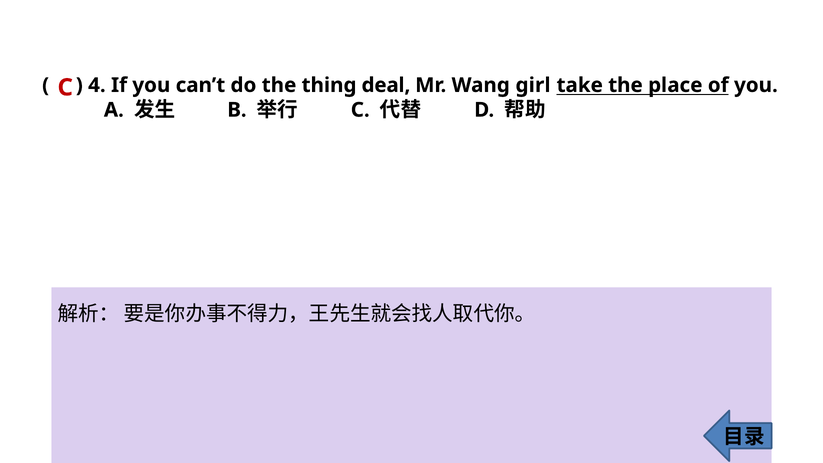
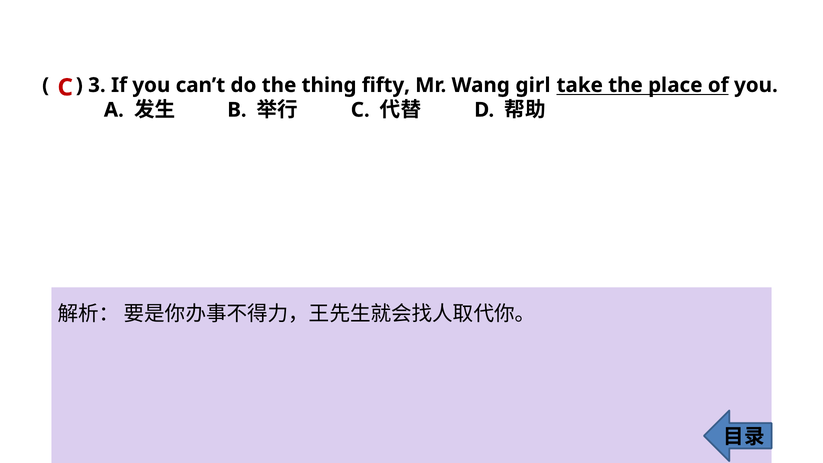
4: 4 -> 3 (97, 85)
deal: deal -> fifty (386, 85)
